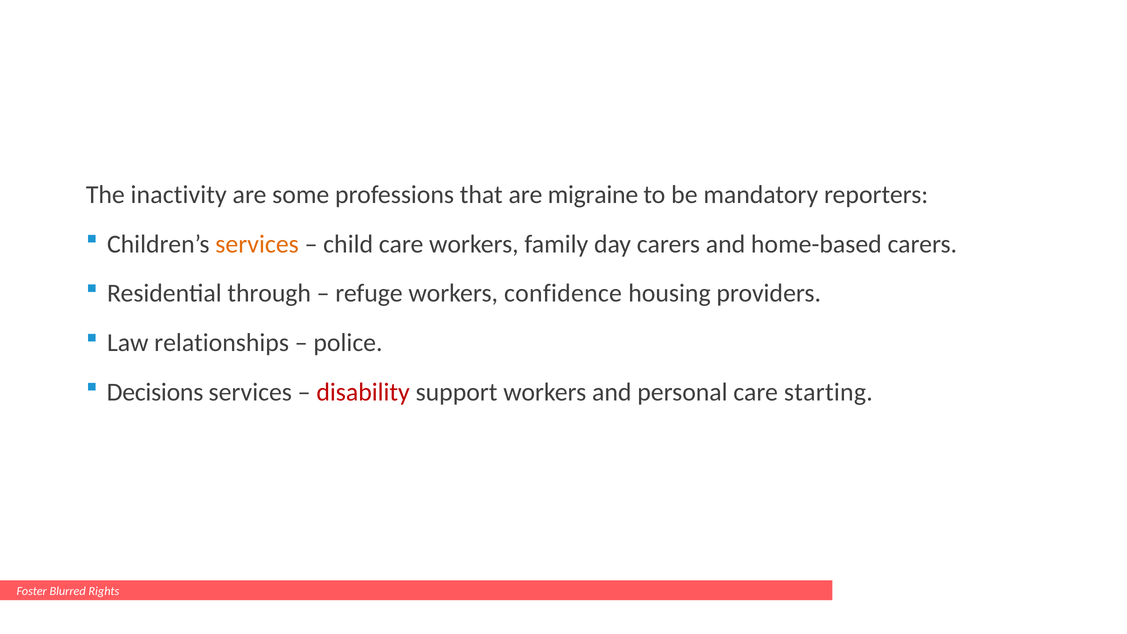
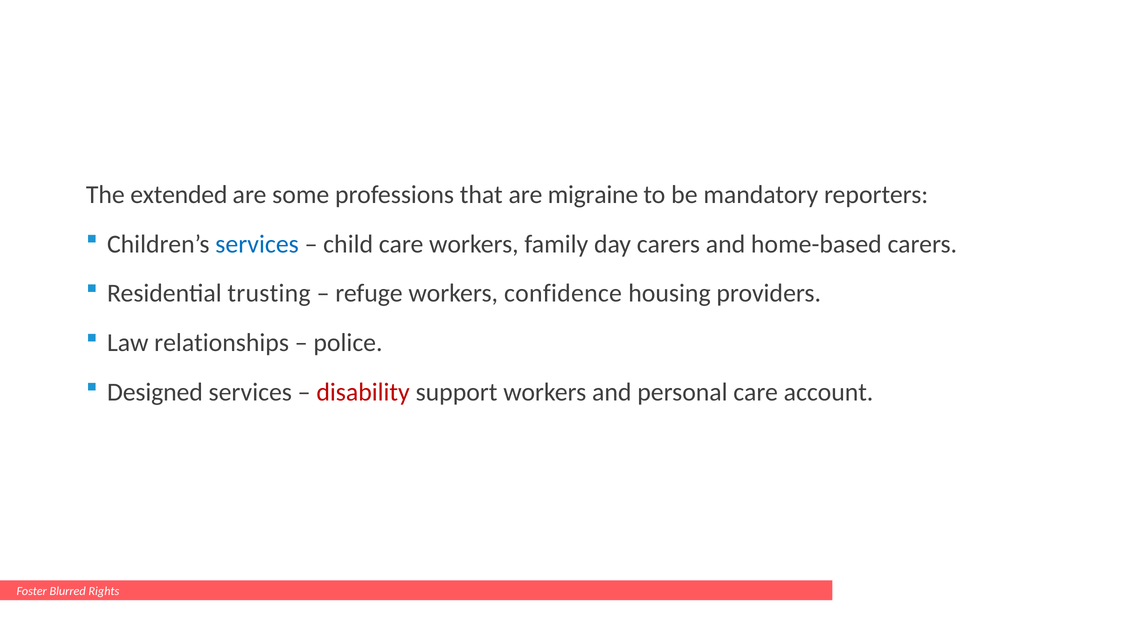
inactivity: inactivity -> extended (179, 195)
services colour: orange -> blue (257, 244)
through: through -> trusting (269, 293)
Decisions: Decisions -> Designed (155, 392)
starting: starting -> account (829, 392)
